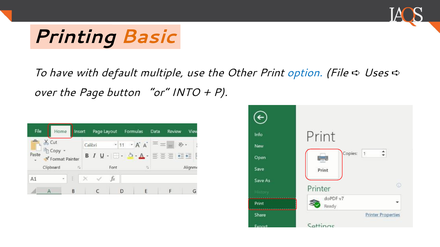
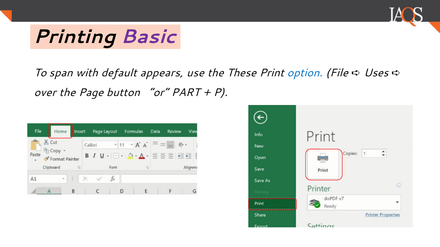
Basic colour: orange -> purple (148, 37)
have: have -> span (61, 73)
multiple: multiple -> appears (162, 73)
Other: Other -> These (242, 73)
INTO: INTO -> PART (186, 93)
